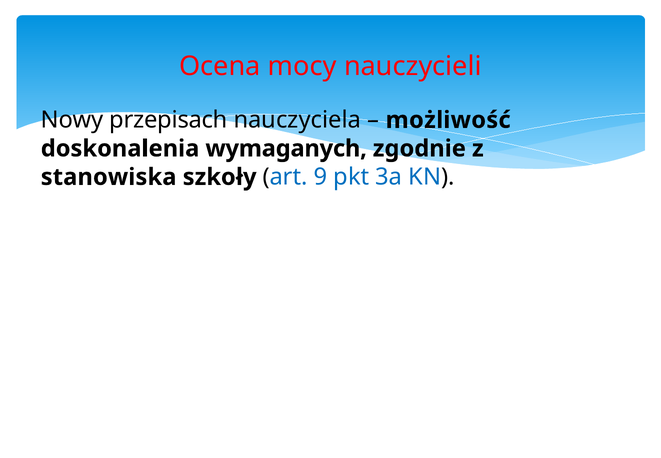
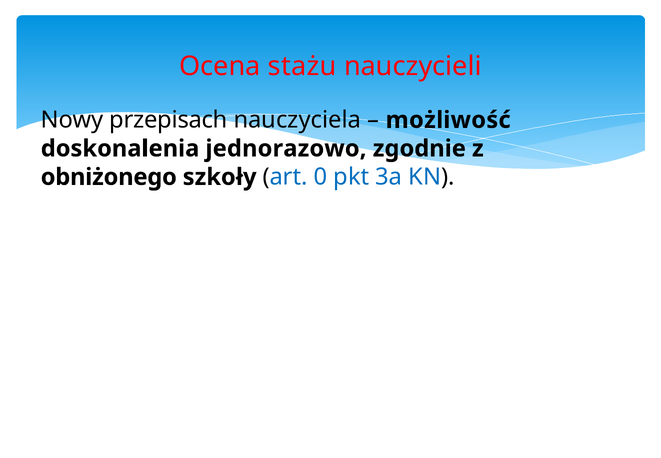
mocy: mocy -> stażu (302, 66)
wymaganych: wymaganych -> jednorazowo (286, 148)
stanowiska: stanowiska -> obniżonego (109, 177)
9: 9 -> 0 (321, 177)
